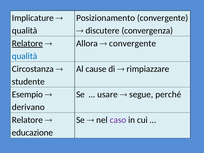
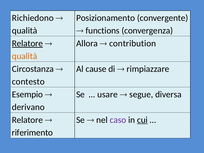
Implicature: Implicature -> Richiedono (33, 18)
discutere: discutere -> functions (103, 31)
convergente: convergente -> contribution (133, 43)
qualità colour: blue -> orange (25, 56)
studente: studente -> contesto (28, 82)
perché: perché -> diversa (168, 94)
cui underline: none -> present (142, 120)
educazione: educazione -> riferimento (32, 133)
